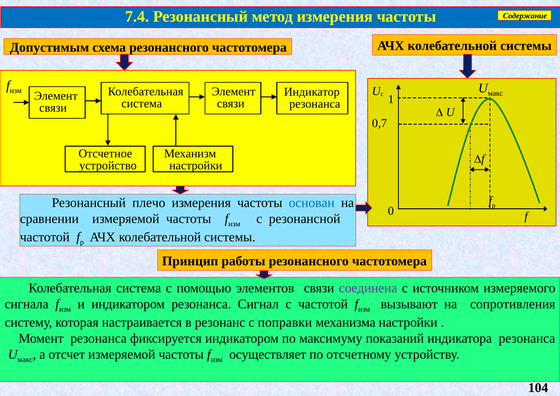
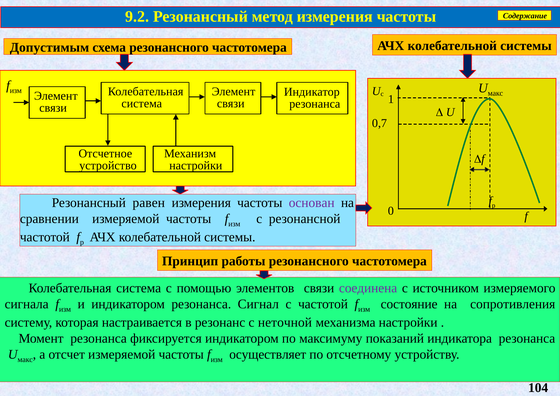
7.4: 7.4 -> 9.2 (137, 17)
плечо: плечо -> равен (149, 203)
основан colour: blue -> purple (312, 203)
вызывают: вызывают -> состояние (409, 304)
поправки: поправки -> неточной (285, 322)
